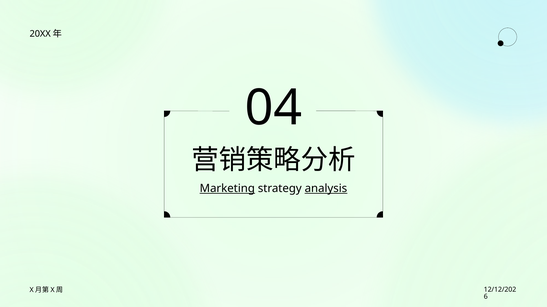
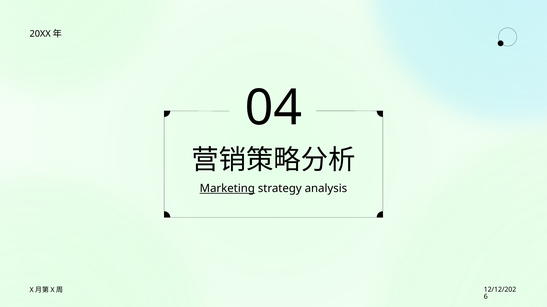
analysis underline: present -> none (326, 189)
